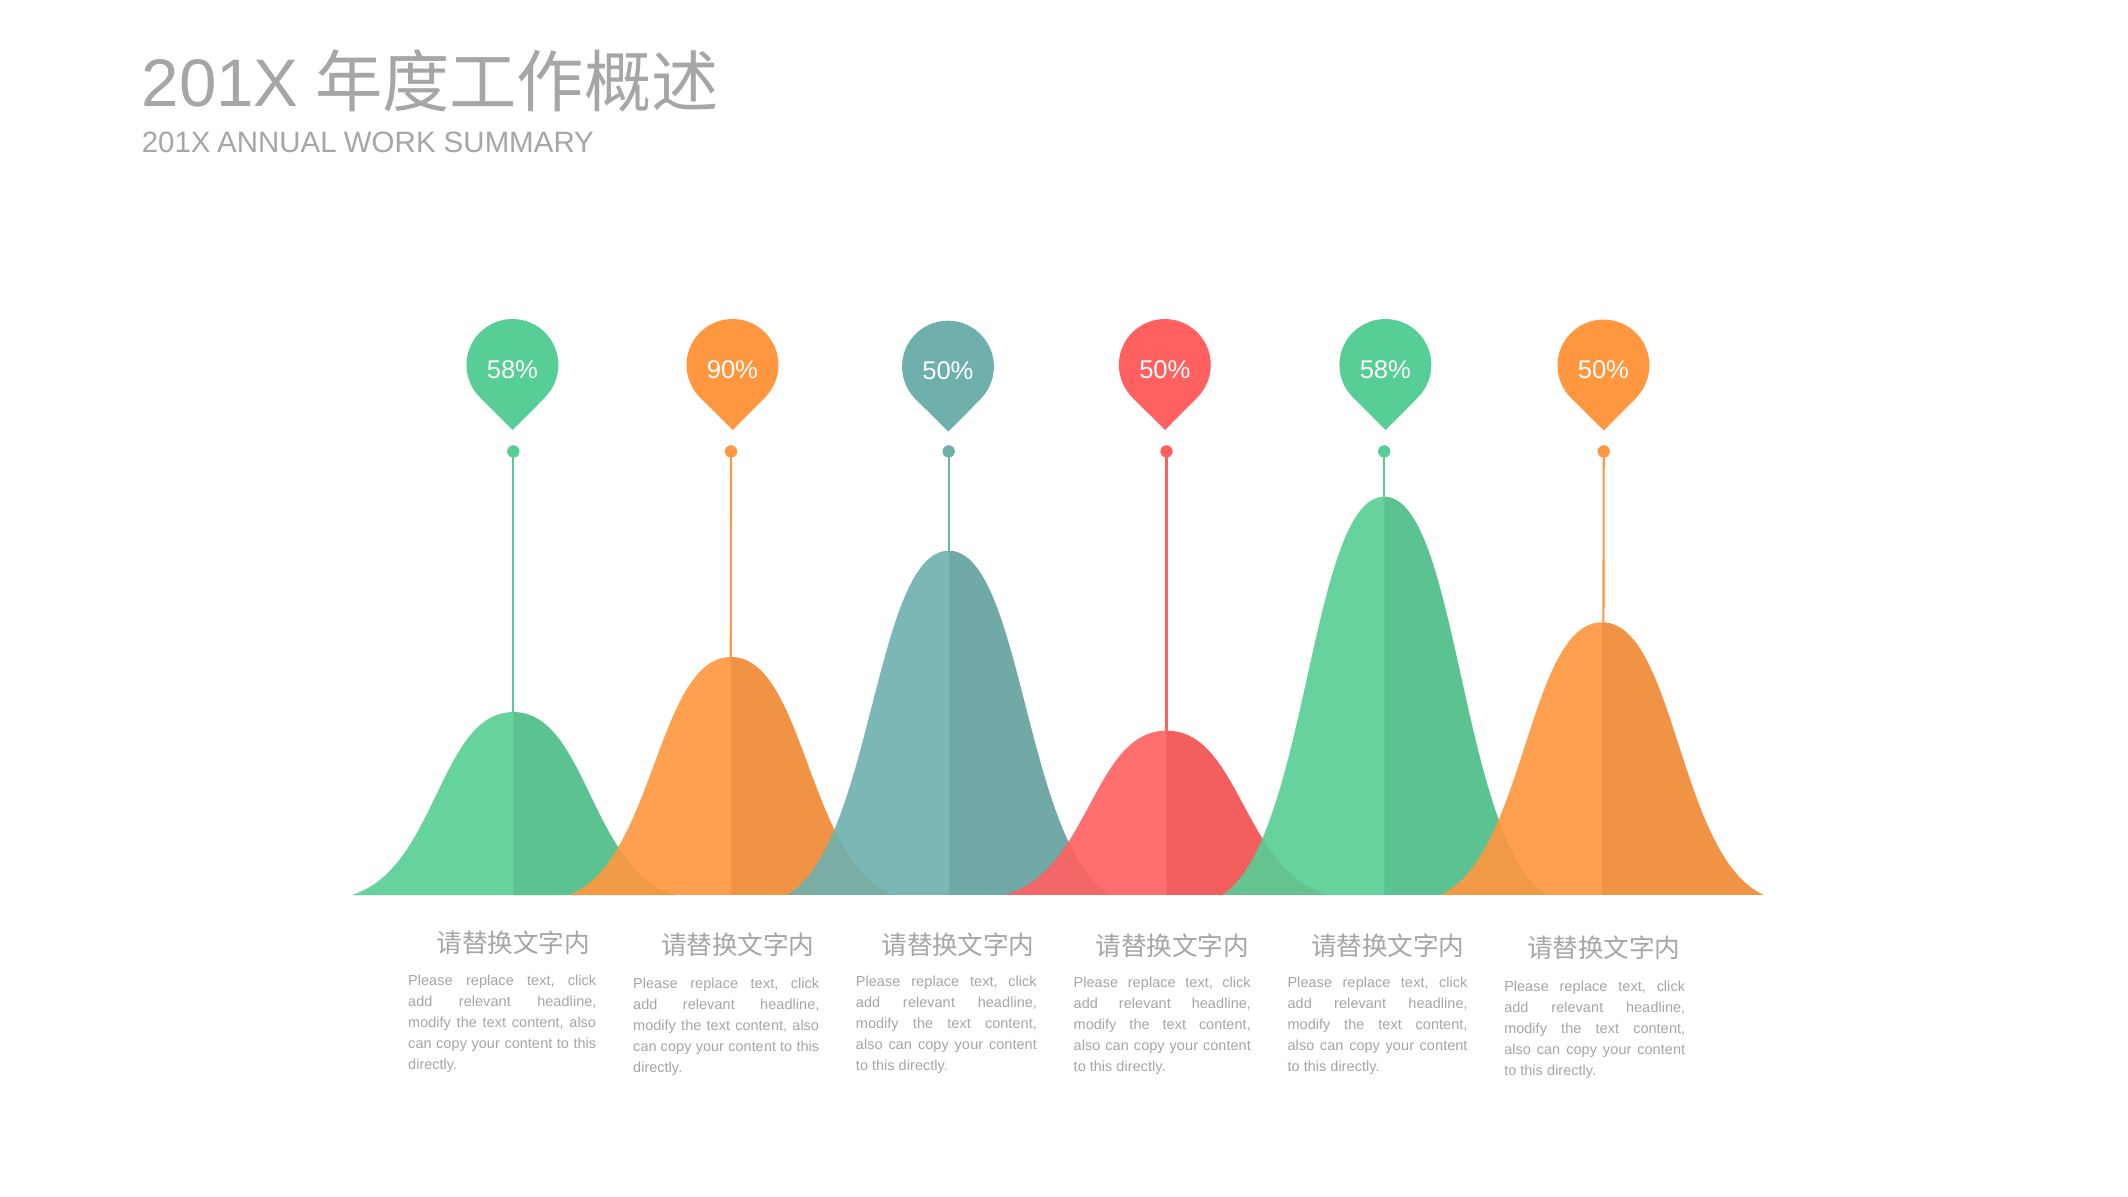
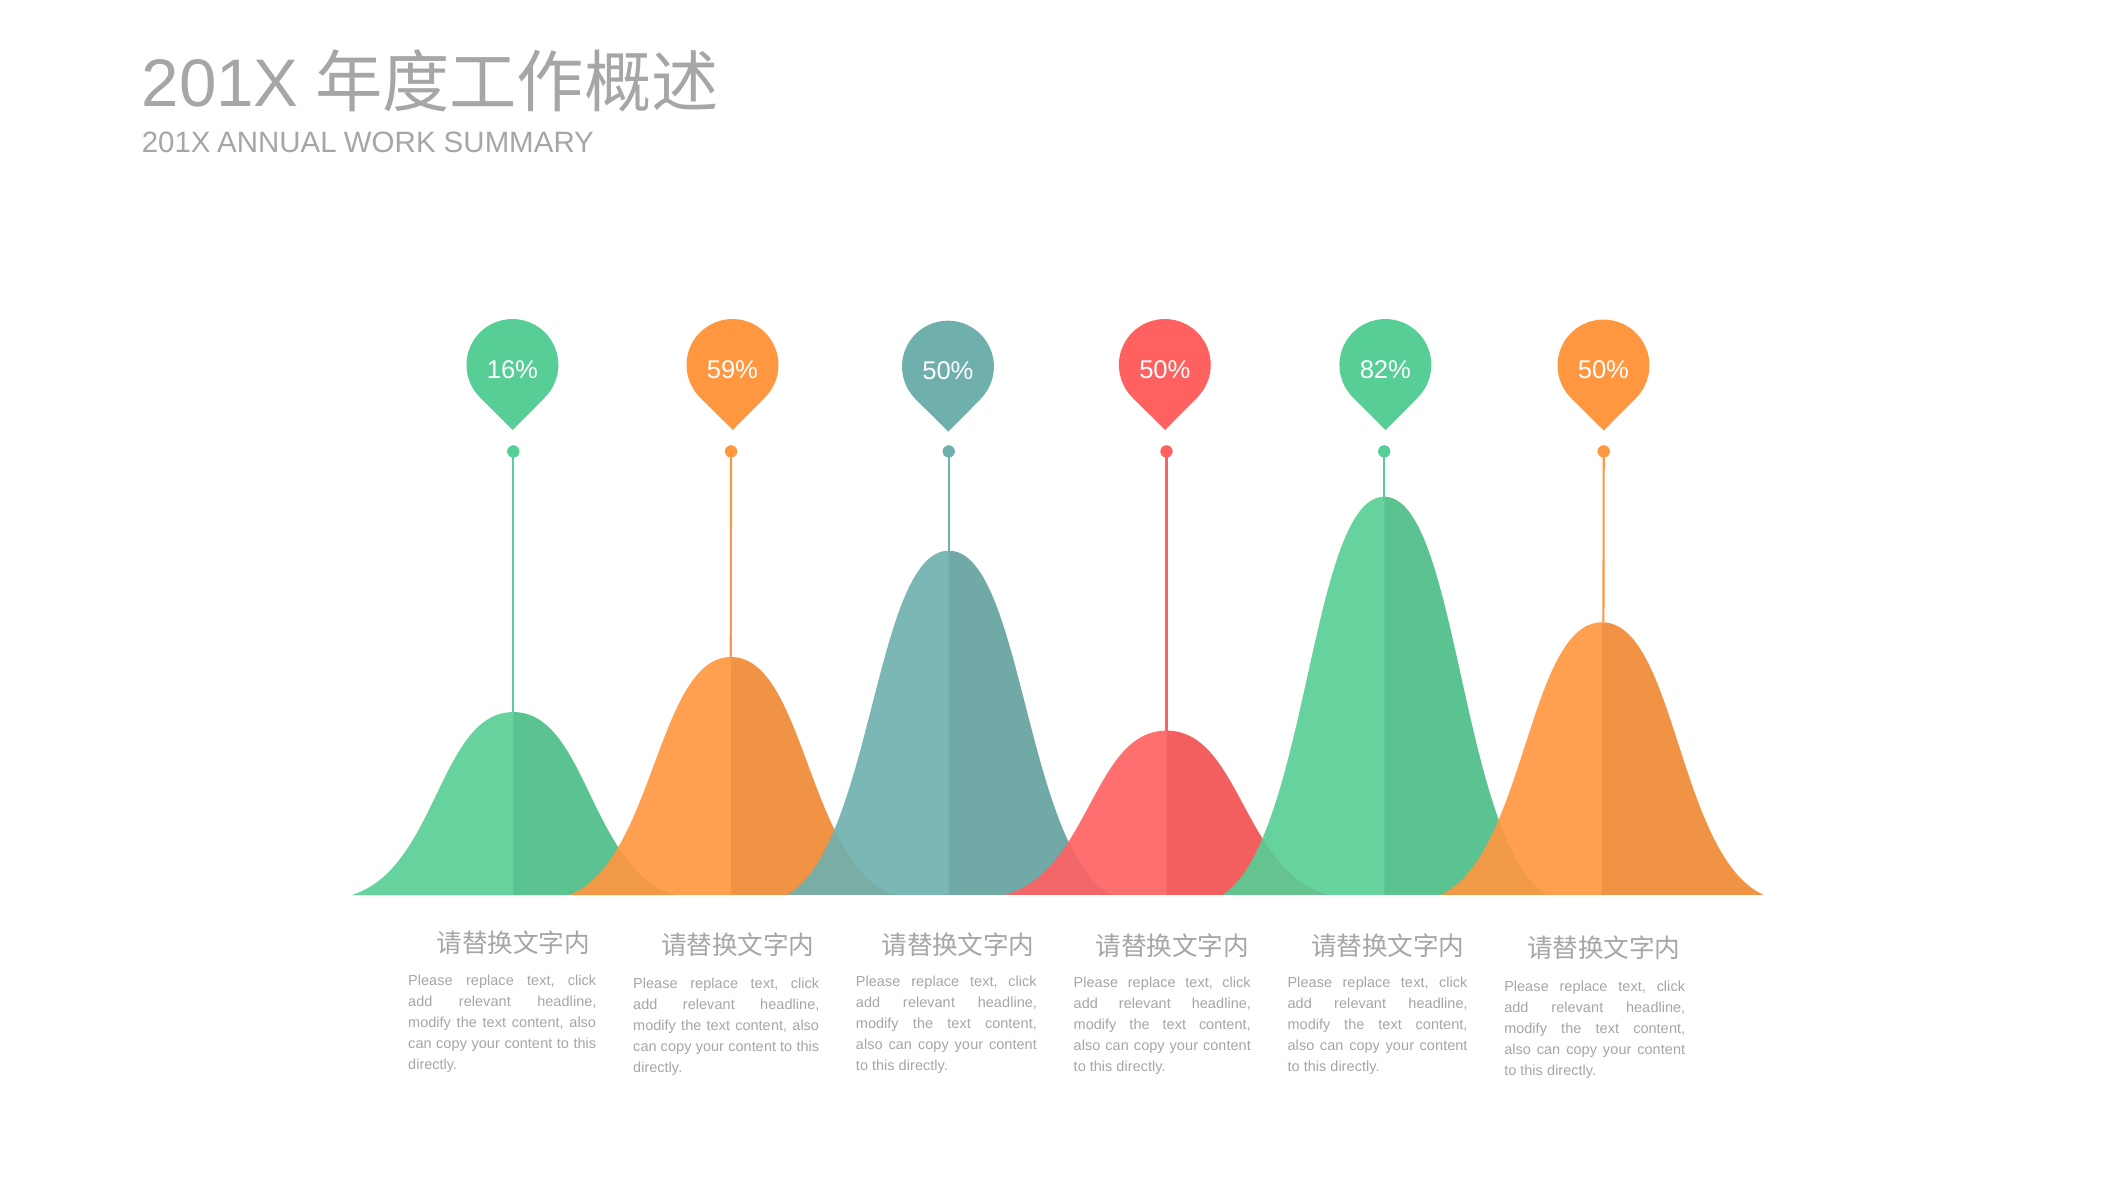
58%: 58% -> 16% (512, 370)
90%: 90% -> 59% (732, 370)
50% 50% 58%: 58% -> 82% (1385, 370)
